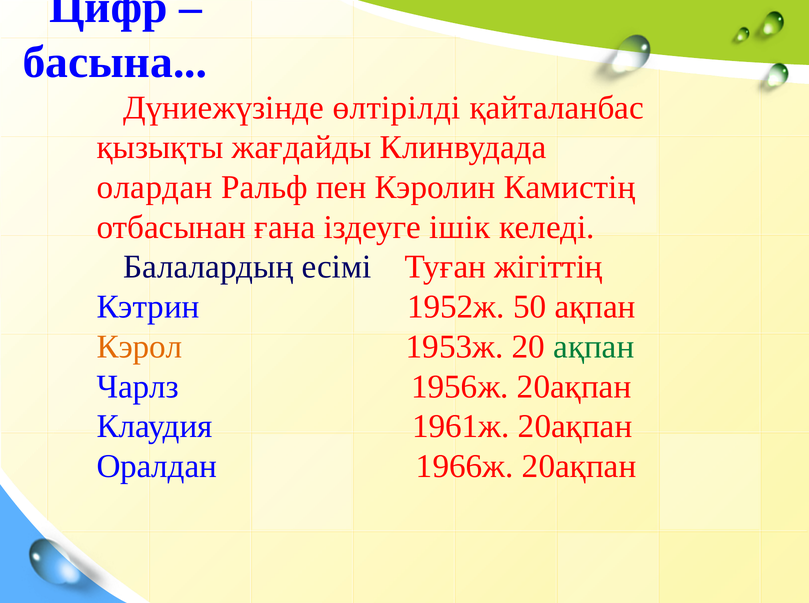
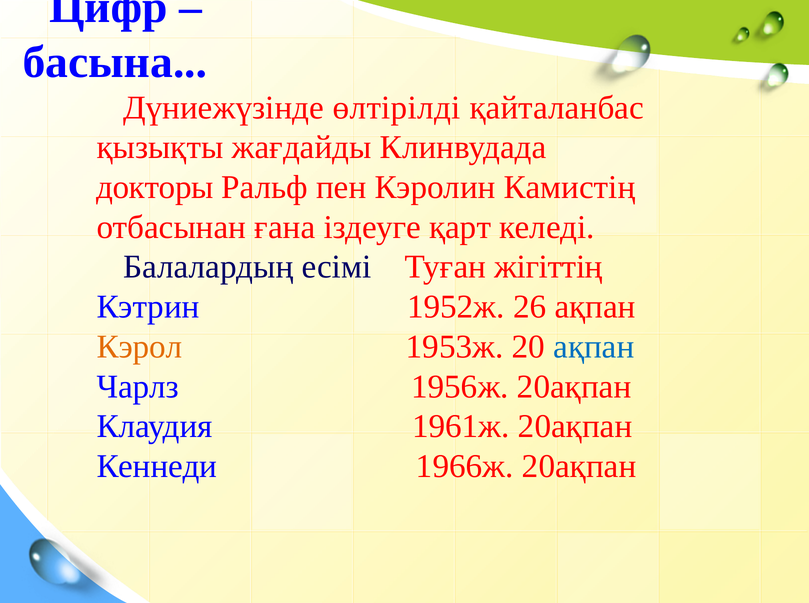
олардан: олардан -> докторы (155, 187)
ішік: ішік -> қарт (460, 227)
50: 50 -> 26 (530, 307)
ақпан colour: green -> blue (594, 347)
Оралдан: Оралдан -> Кеннеди (157, 466)
